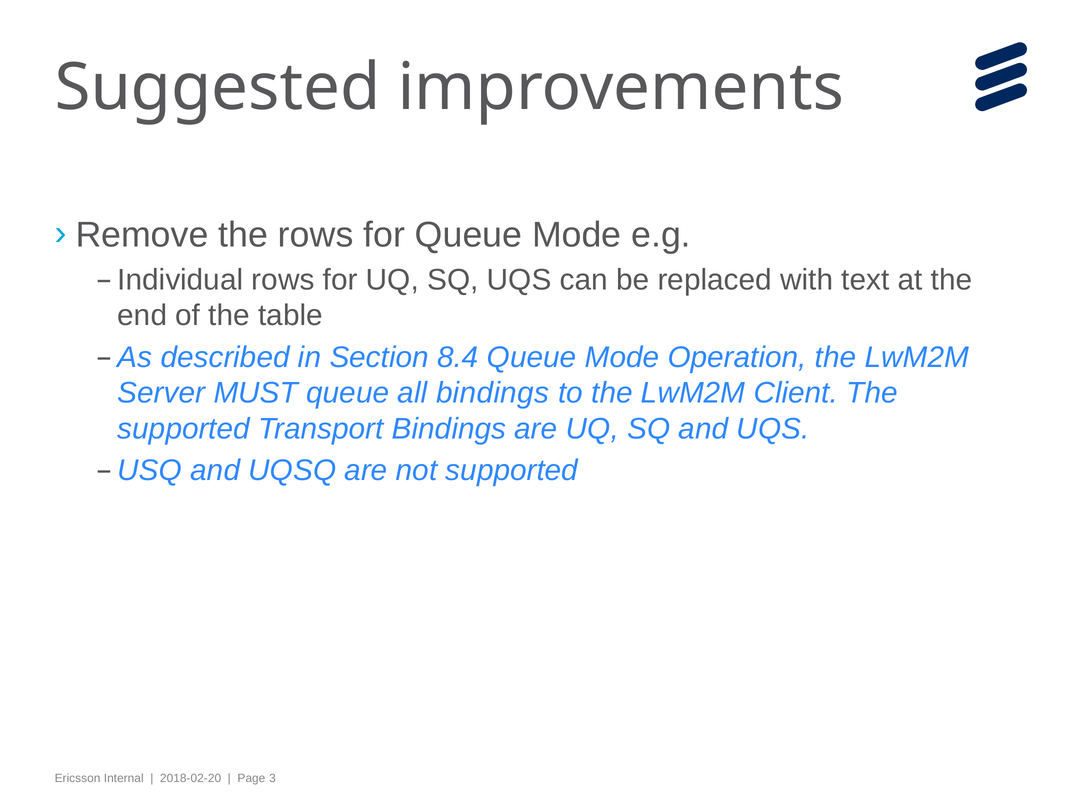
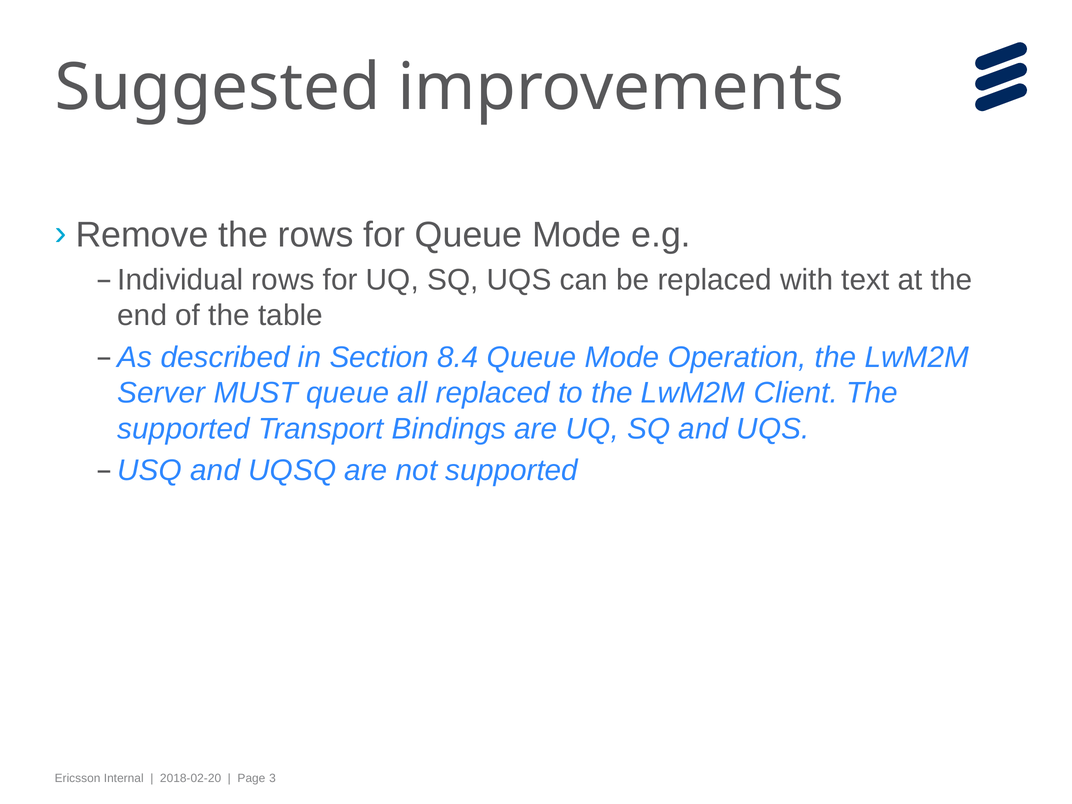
all bindings: bindings -> replaced (493, 393)
